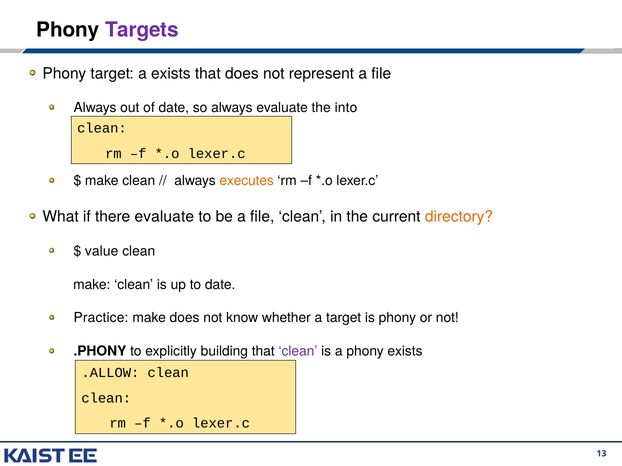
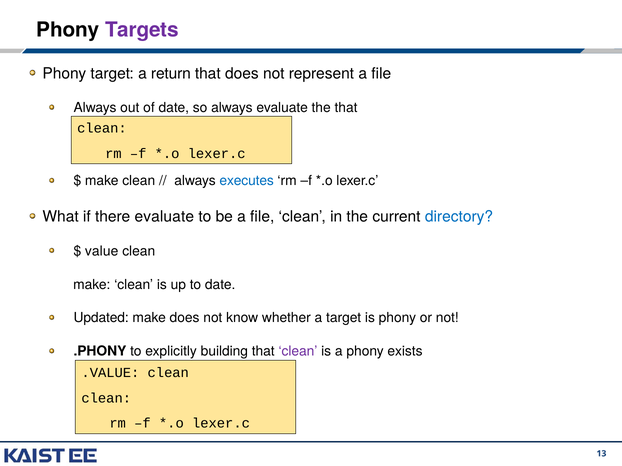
a exists: exists -> return (171, 73)
the into: into -> that (346, 108)
executes colour: orange -> blue (247, 181)
directory colour: orange -> blue (459, 217)
Practice: Practice -> Updated (101, 318)
.ALLOW: .ALLOW -> .VALUE (110, 373)
